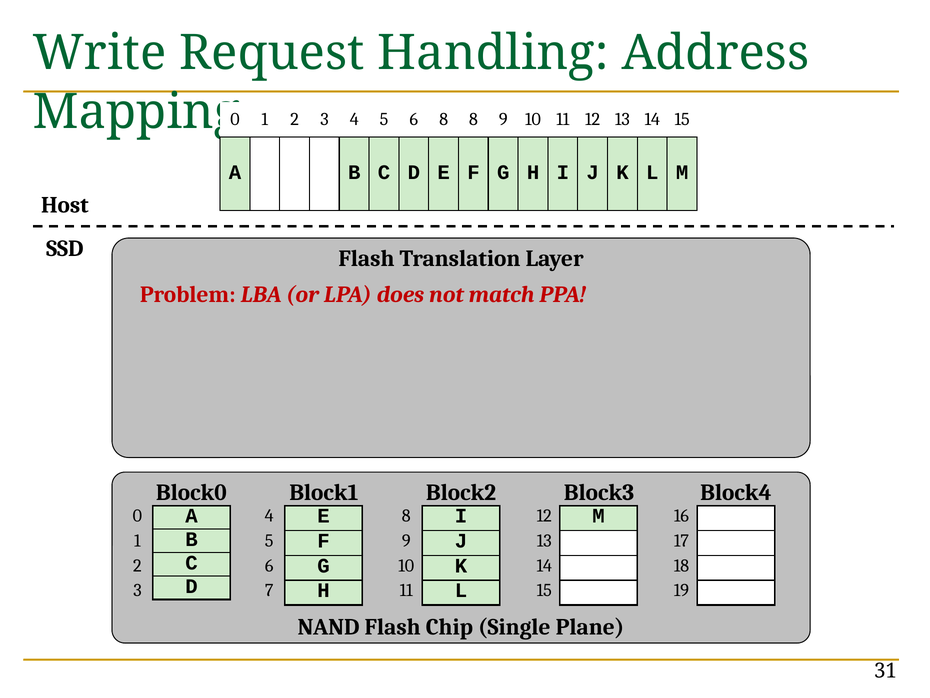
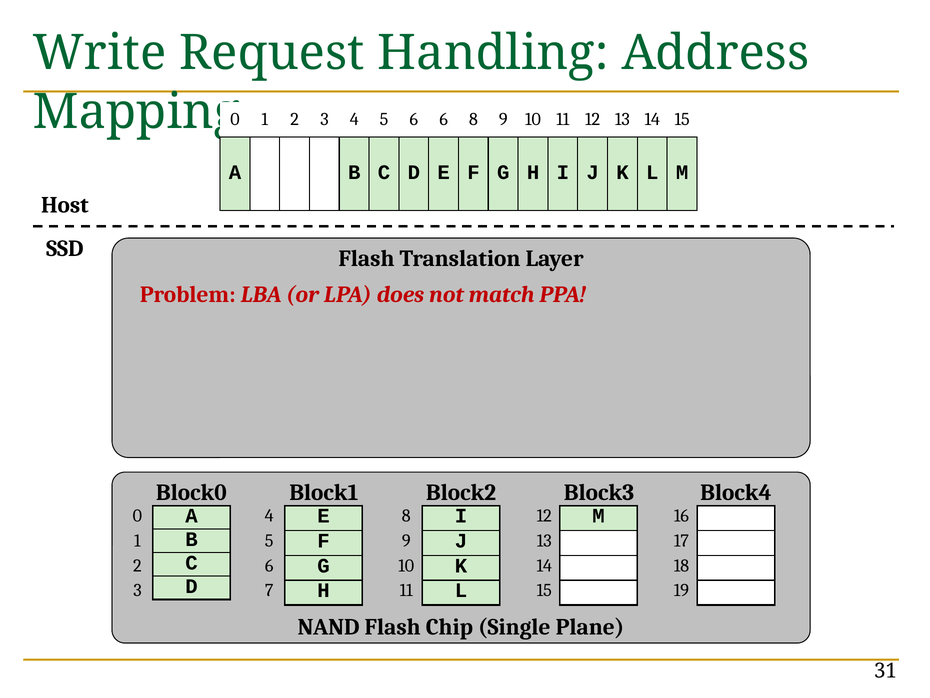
6 8: 8 -> 6 (444, 119)
